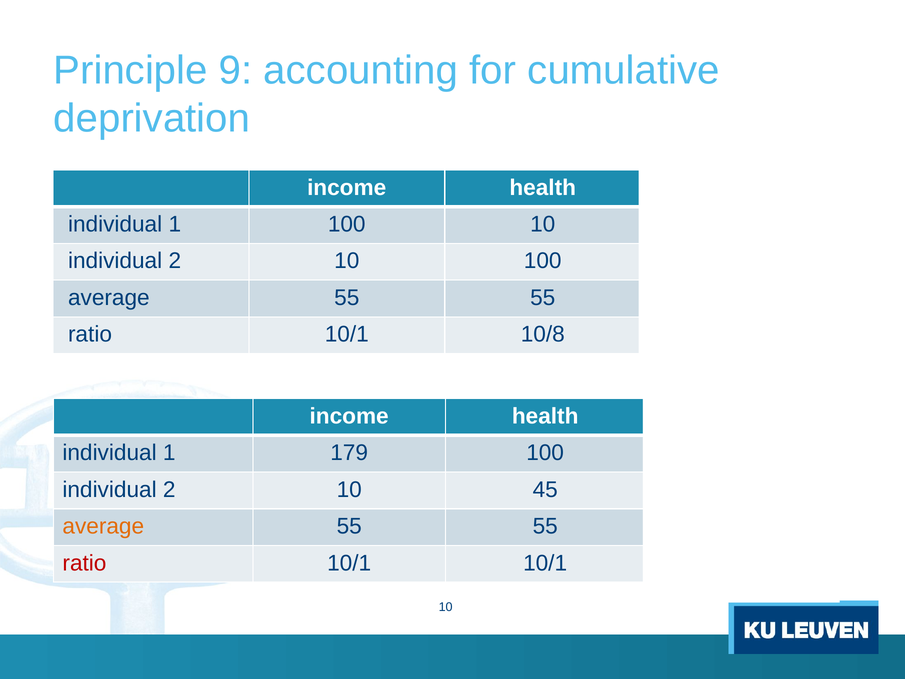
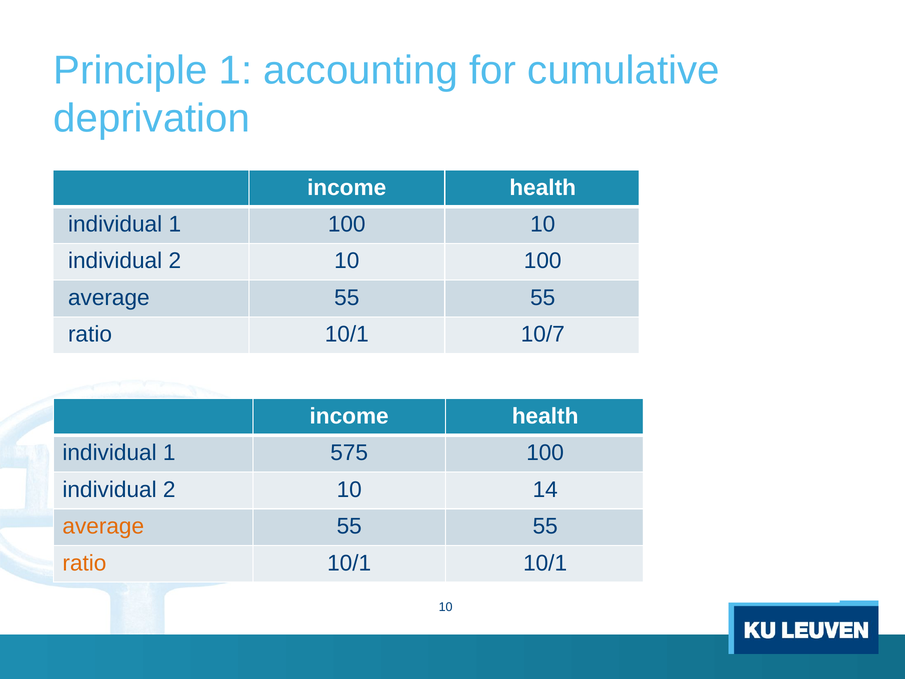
Principle 9: 9 -> 1 (236, 71)
10/8: 10/8 -> 10/7 (543, 334)
179: 179 -> 575 (349, 453)
45: 45 -> 14 (545, 489)
ratio colour: red -> orange (84, 563)
